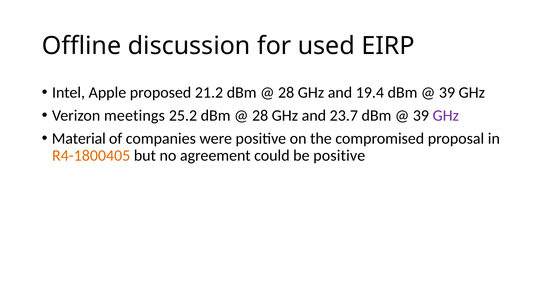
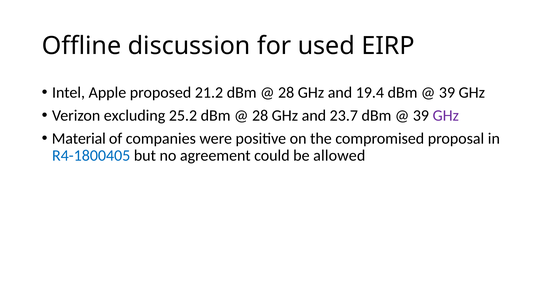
meetings: meetings -> excluding (135, 116)
R4-1800405 colour: orange -> blue (91, 156)
be positive: positive -> allowed (339, 156)
